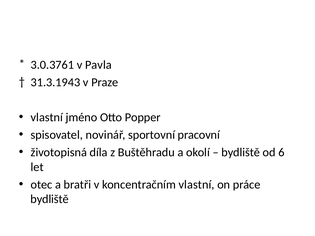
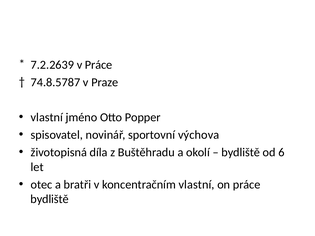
3.0.3761: 3.0.3761 -> 7.2.2639 (52, 65)
v Pavla: Pavla -> Práce (99, 65)
31.3.1943: 31.3.1943 -> 74.8.5787 (55, 82)
pracovní: pracovní -> výchova (199, 135)
